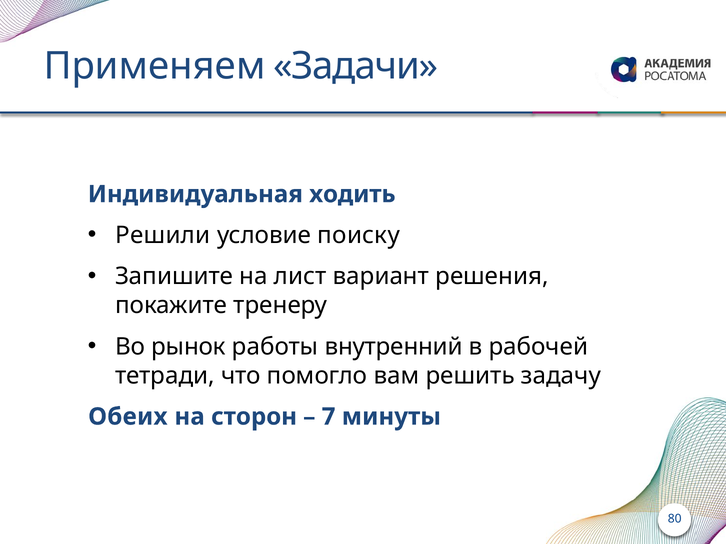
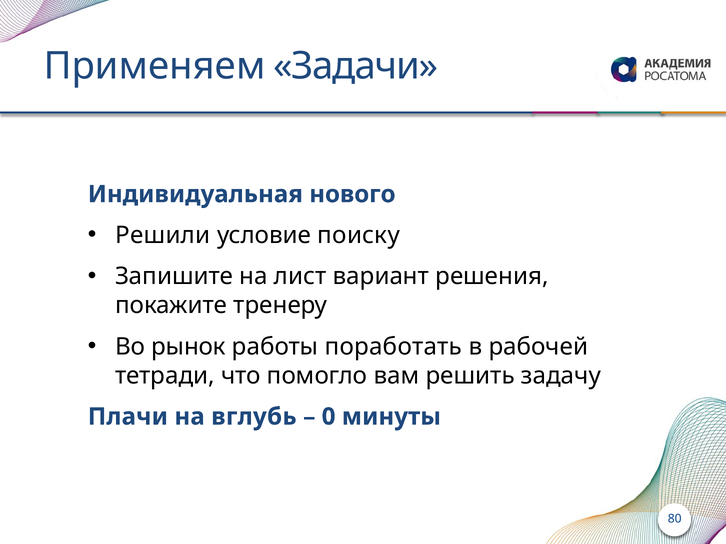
ходить: ходить -> нового (352, 194)
внутренний: внутренний -> поработать (393, 347)
Обеих: Обеих -> Плачи (128, 417)
сторон: сторон -> вглубь (254, 417)
7: 7 -> 0 (329, 417)
